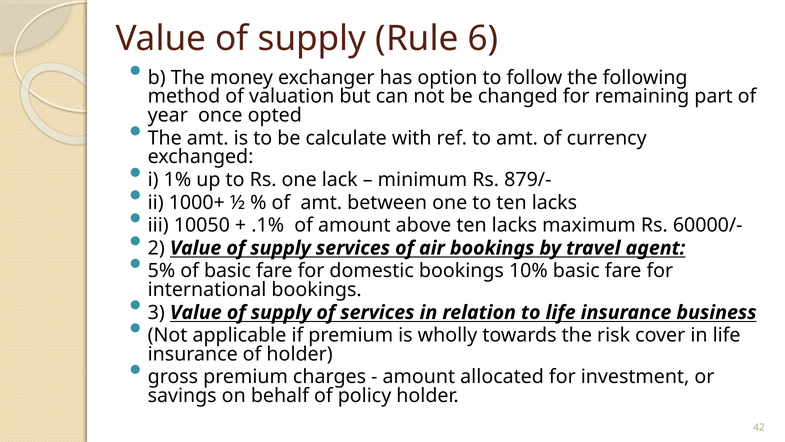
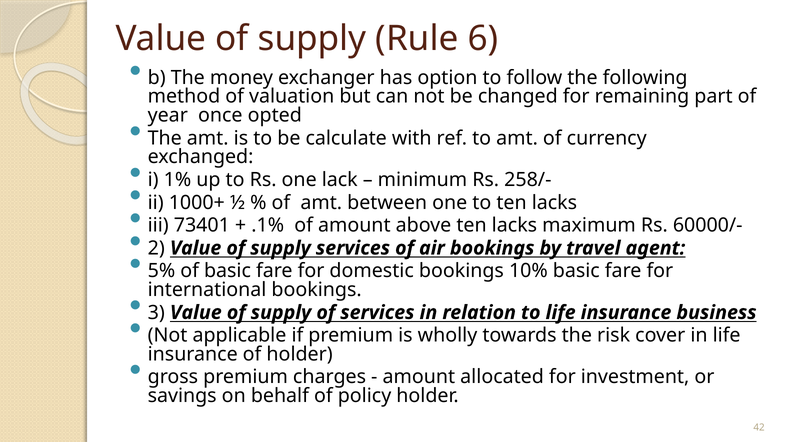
879/-: 879/- -> 258/- (528, 180)
10050: 10050 -> 73401 (202, 225)
